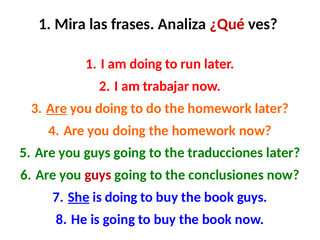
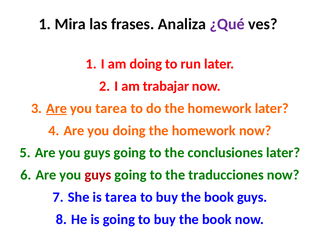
¿Qué colour: red -> purple (227, 24)
doing: doing -> tarea (111, 108)
traducciones: traducciones -> conclusiones (225, 153)
conclusiones: conclusiones -> traducciones (226, 175)
She underline: present -> none (79, 197)
is doing: doing -> tarea (121, 197)
